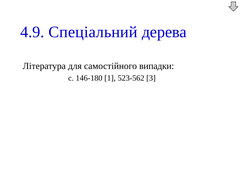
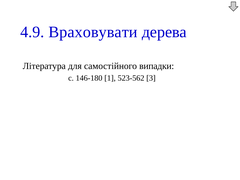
Спеціальний: Спеціальний -> Враховувати (93, 32)
